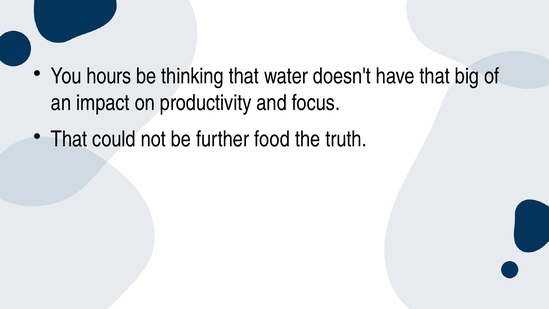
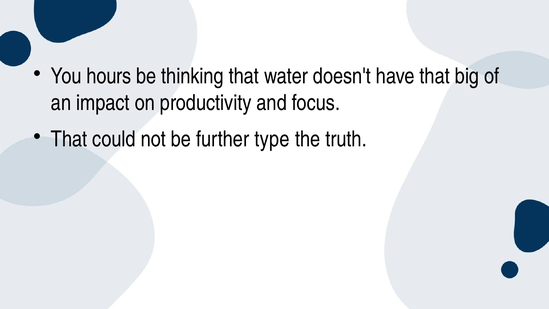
food: food -> type (272, 139)
